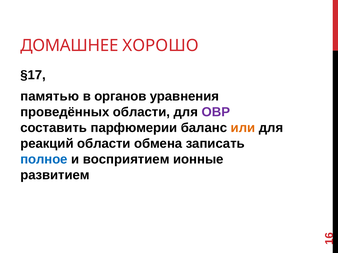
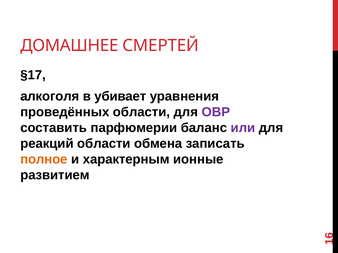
ХОРОШО: ХОРОШО -> СМЕРТЕЙ (161, 46)
памятью: памятью -> алкоголя (50, 97)
органов: органов -> убивает (120, 97)
или colour: orange -> purple (243, 128)
полное colour: blue -> orange (44, 160)
восприятием: восприятием -> характерным (126, 160)
